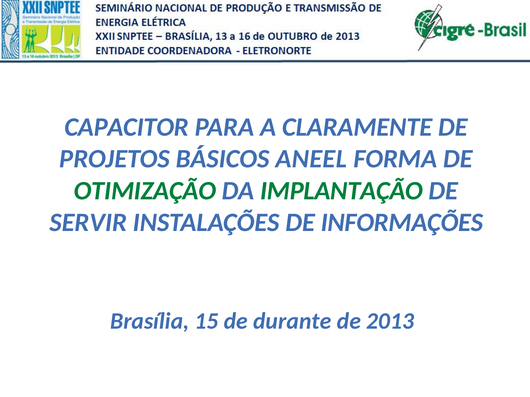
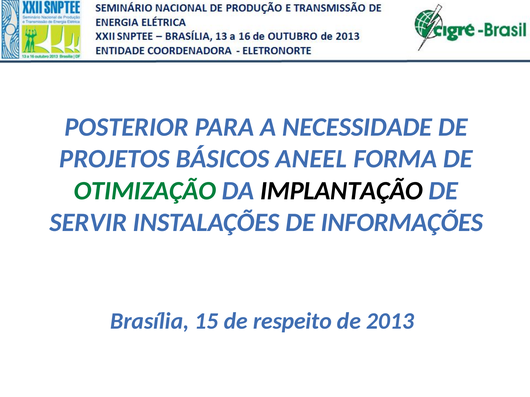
CAPACITOR: CAPACITOR -> POSTERIOR (127, 127)
CLARAMENTE: CLARAMENTE -> NECESSIDADE (357, 127)
IMPLANTAÇÃO colour: green -> black (342, 191)
durante: durante -> respeito (292, 321)
